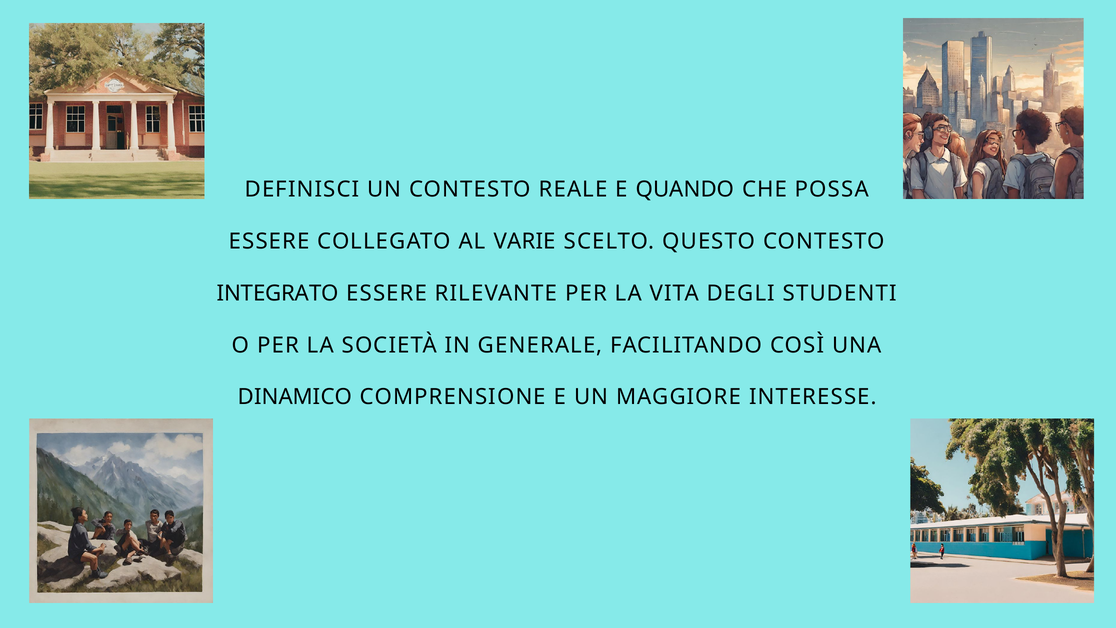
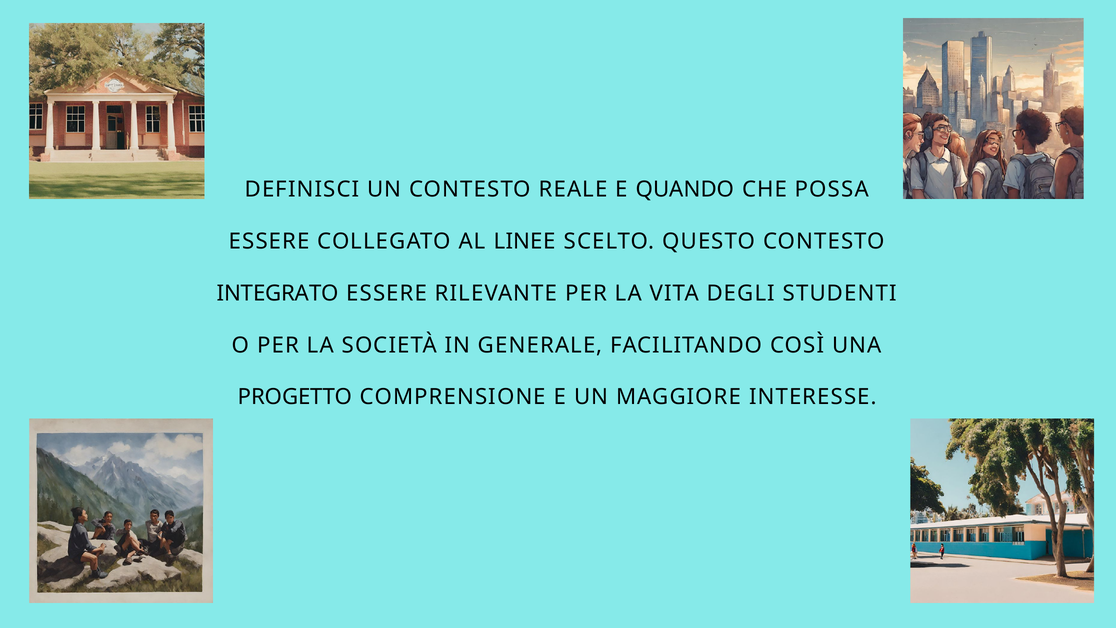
VARIE: VARIE -> LINEE (525, 241)
DINAMICO: DINAMICO -> PROGETTO (295, 397)
